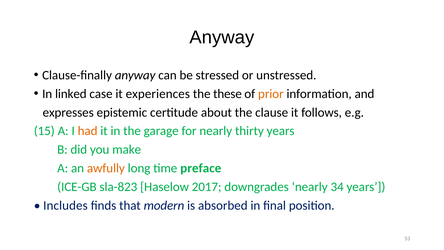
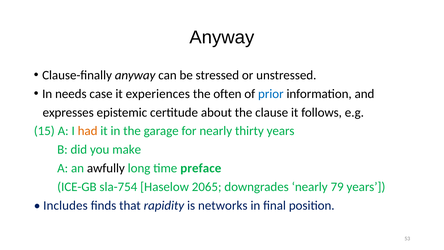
linked: linked -> needs (71, 94)
these: these -> often (227, 94)
prior colour: orange -> blue (271, 94)
awfully colour: orange -> black (106, 168)
sla-823: sla-823 -> sla-754 (118, 187)
2017: 2017 -> 2065 (207, 187)
34: 34 -> 79 (337, 187)
modern: modern -> rapidity (164, 205)
absorbed: absorbed -> networks (223, 205)
